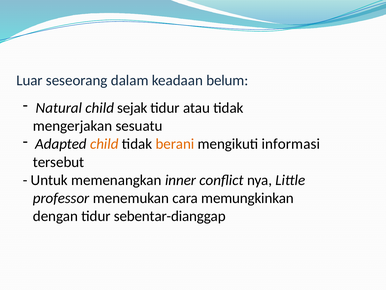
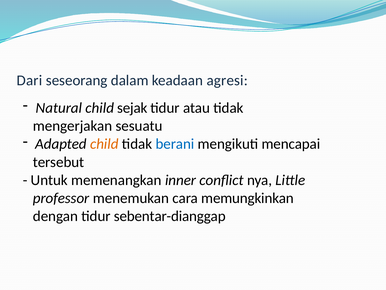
Luar: Luar -> Dari (29, 80)
belum: belum -> agresi (227, 80)
berani colour: orange -> blue (175, 144)
informasi: informasi -> mencapai (291, 144)
